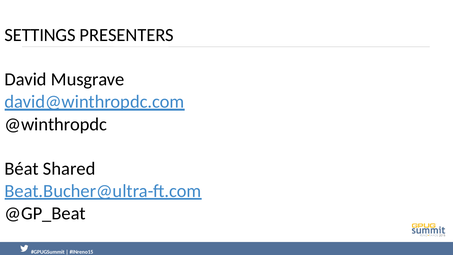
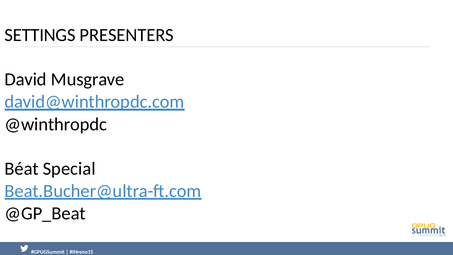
Shared: Shared -> Special (69, 169)
